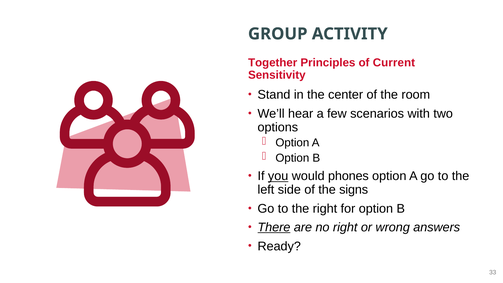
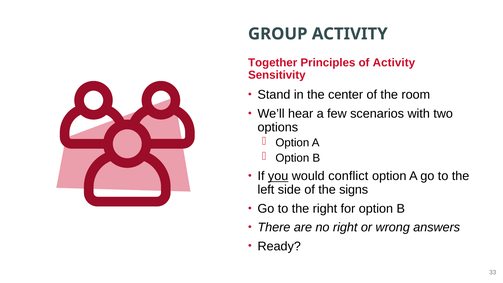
of Current: Current -> Activity (394, 63)
phones: phones -> conflict (348, 176)
There underline: present -> none (274, 227)
